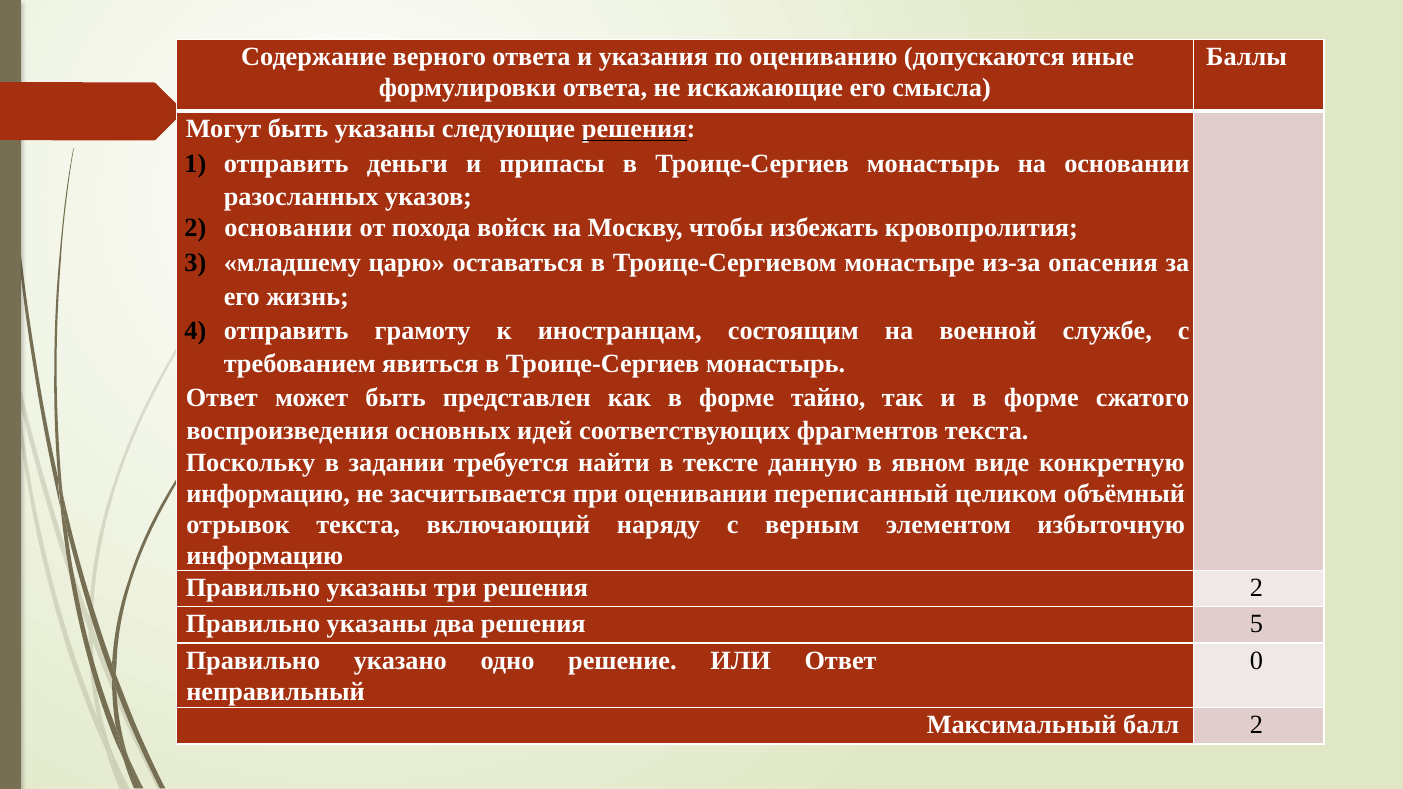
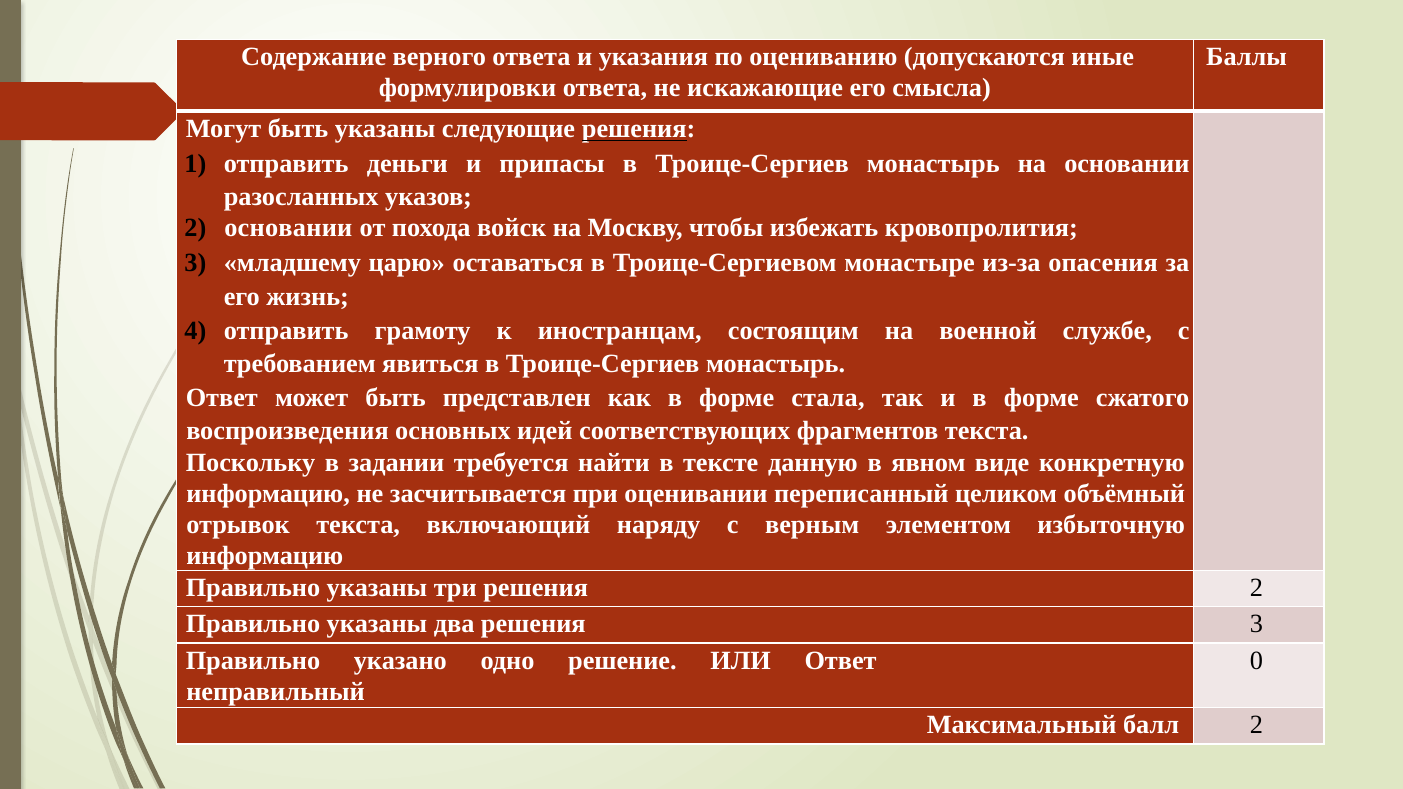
тайно: тайно -> стала (828, 398)
решения 5: 5 -> 3 (1256, 624)
